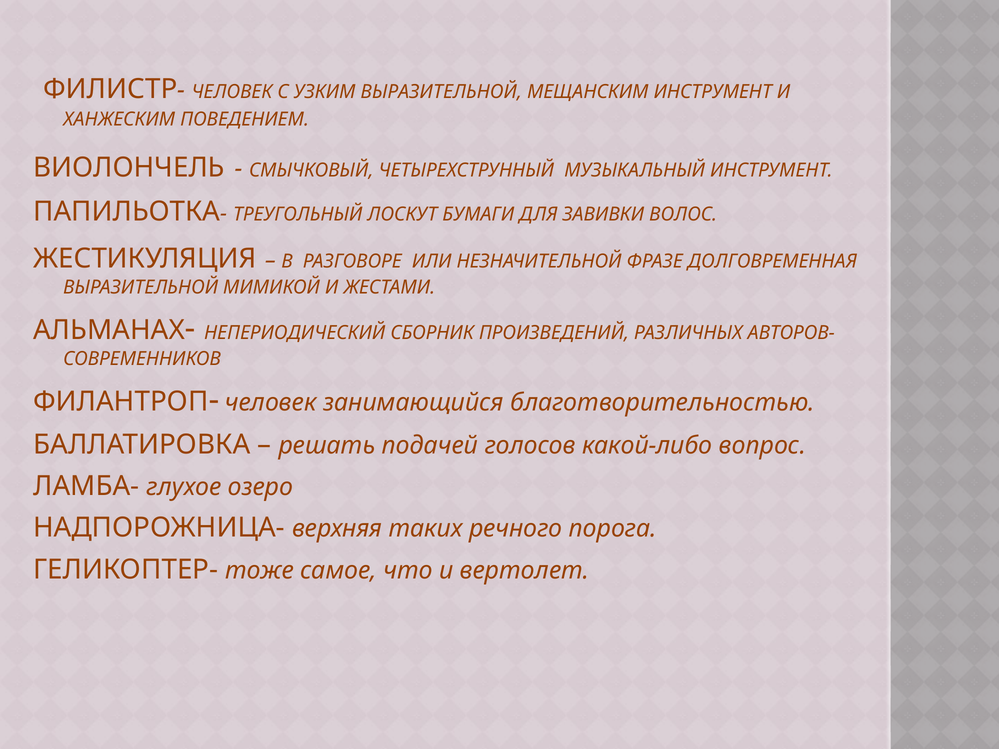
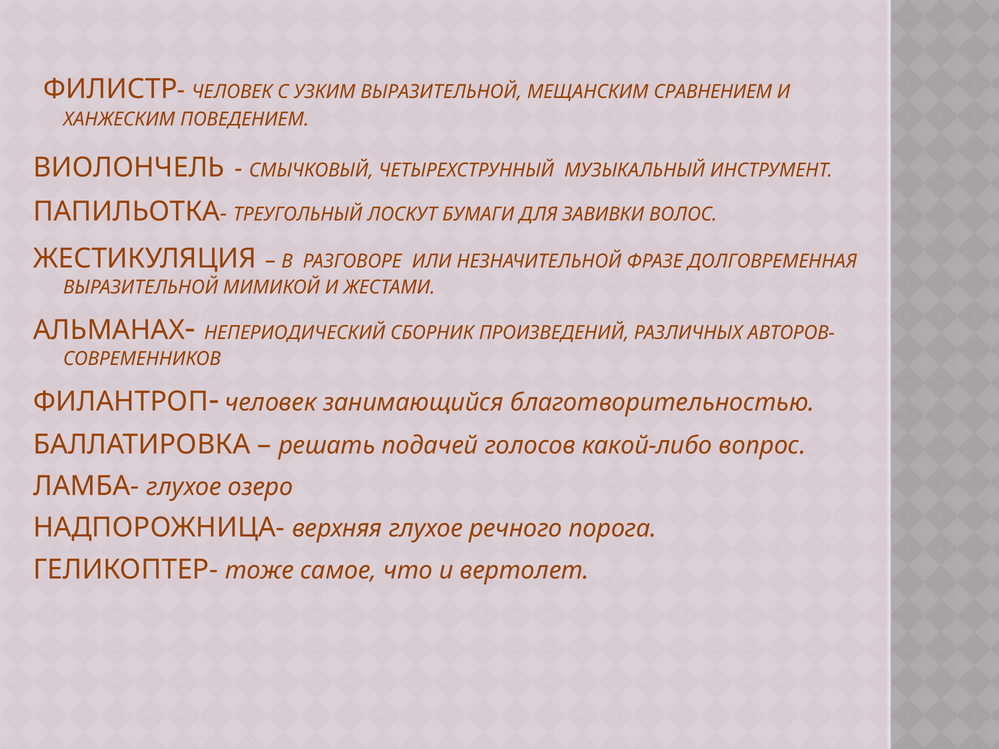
МЕЩАНСКИМ ИНСТРУМЕНТ: ИНСТРУМЕНТ -> СРАВНЕНИЕМ (713, 92)
верхняя таких: таких -> глухое (426, 529)
